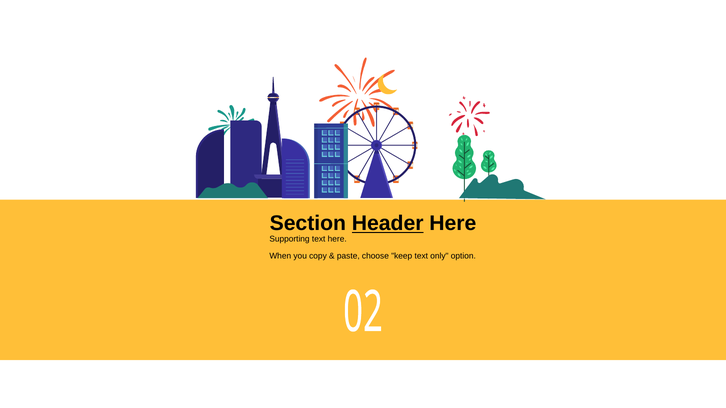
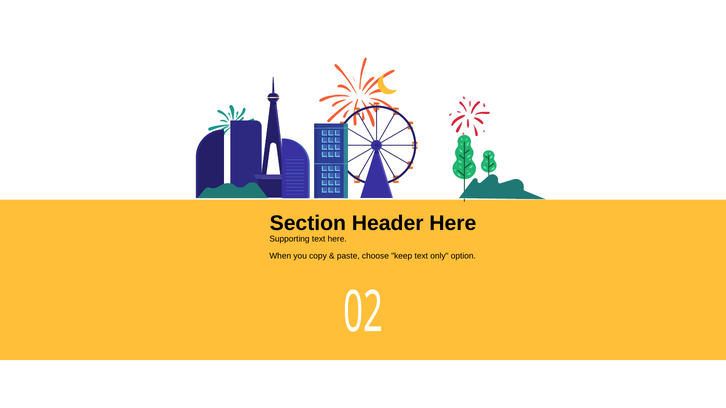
Header underline: present -> none (388, 224)
